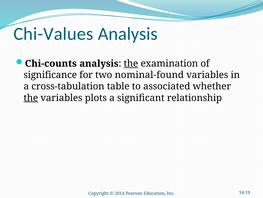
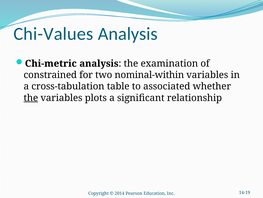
Chi-counts: Chi-counts -> Chi-metric (51, 63)
the underline: present -> none (131, 63)
significance: significance -> constrained (50, 75)
nominal-found: nominal-found -> nominal-within (149, 75)
